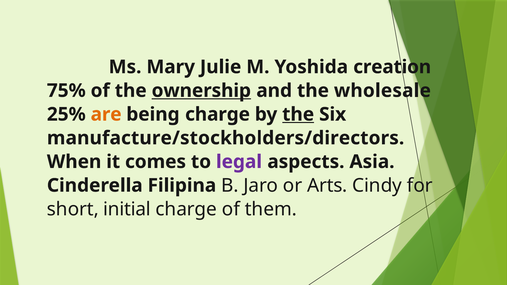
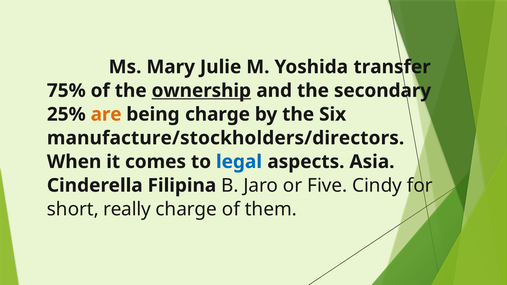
creation: creation -> transfer (392, 67)
wholesale: wholesale -> secondary (383, 91)
the underline: present -> none (298, 114)
legal colour: purple -> blue (239, 162)
Arts: Arts -> Five (327, 186)
initial: initial -> really (127, 209)
